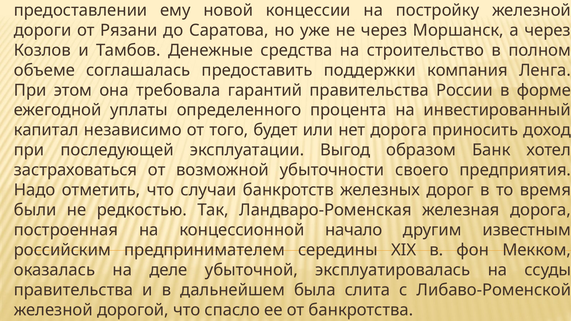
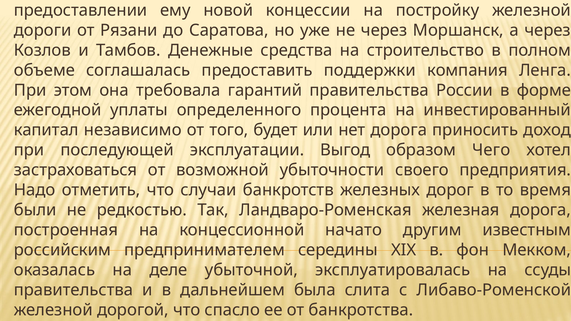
Банк: Банк -> Чего (491, 150)
начало: начало -> начато (354, 230)
